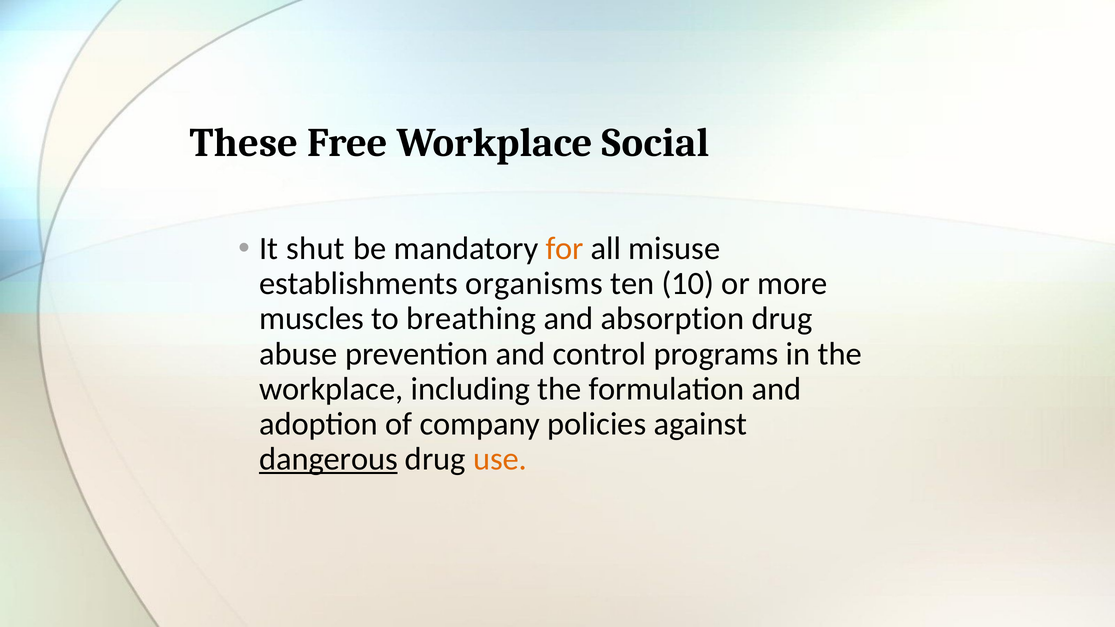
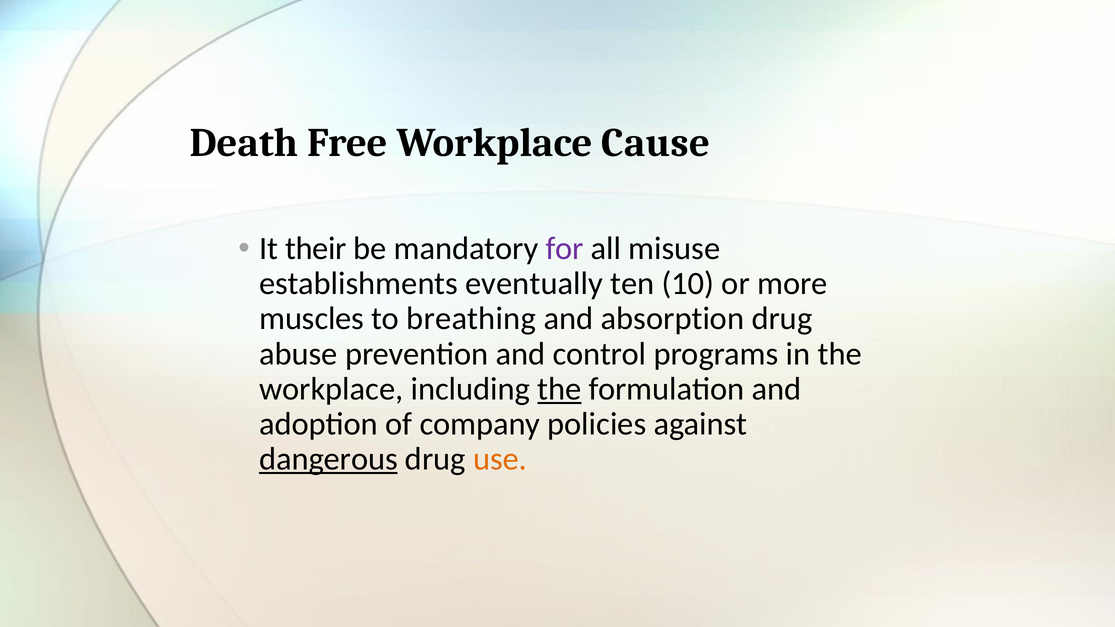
These: These -> Death (244, 143)
Social: Social -> Cause (656, 143)
shut: shut -> their (316, 249)
for colour: orange -> purple (565, 249)
organisms: organisms -> eventually (534, 284)
the underline: none -> present (559, 389)
